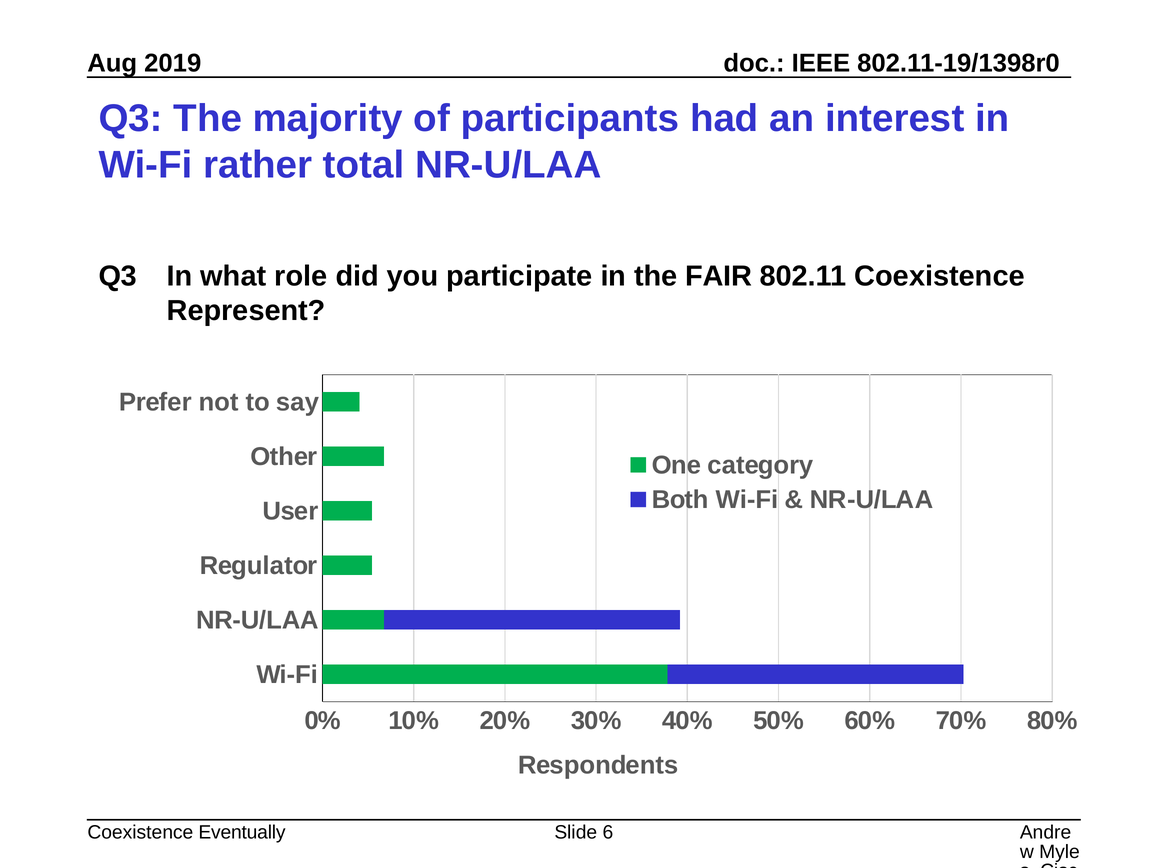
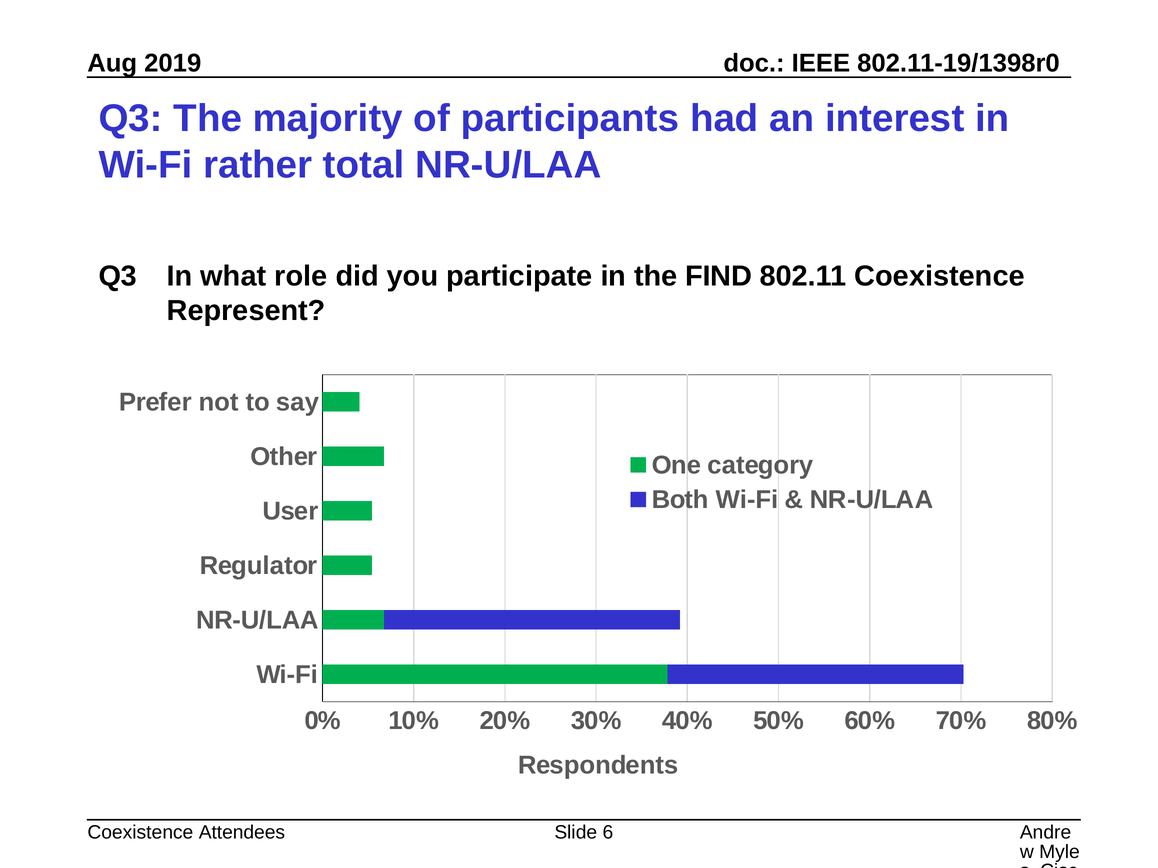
FAIR: FAIR -> FIND (719, 276)
Eventually: Eventually -> Attendees (242, 833)
